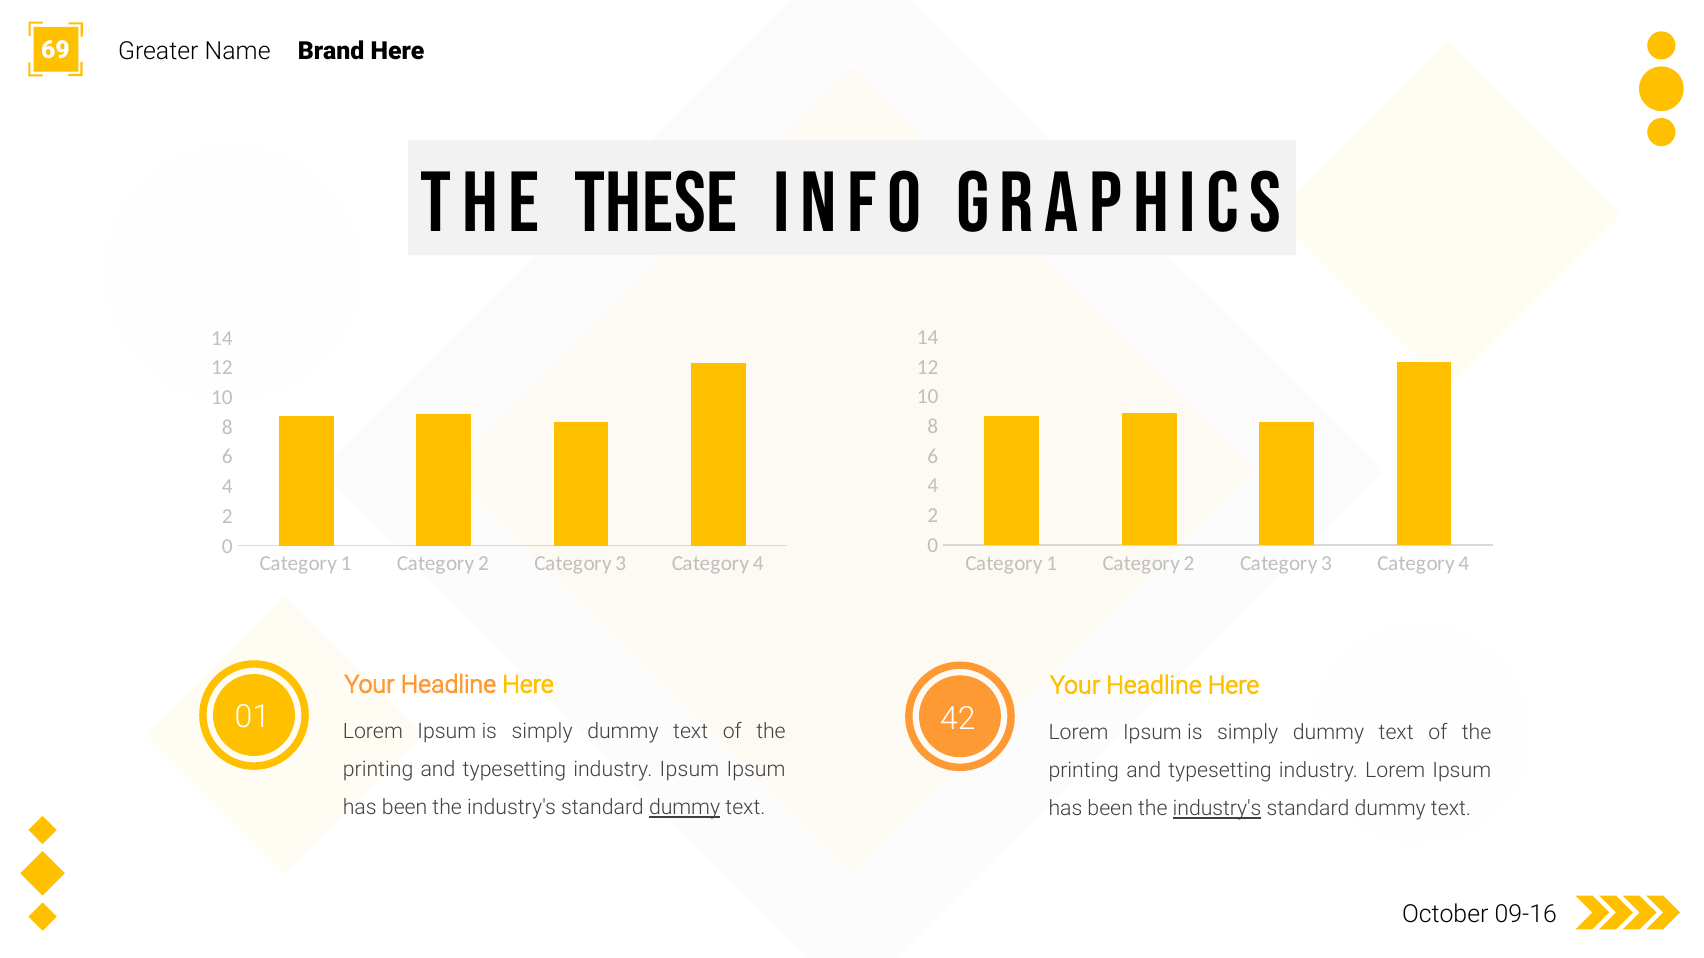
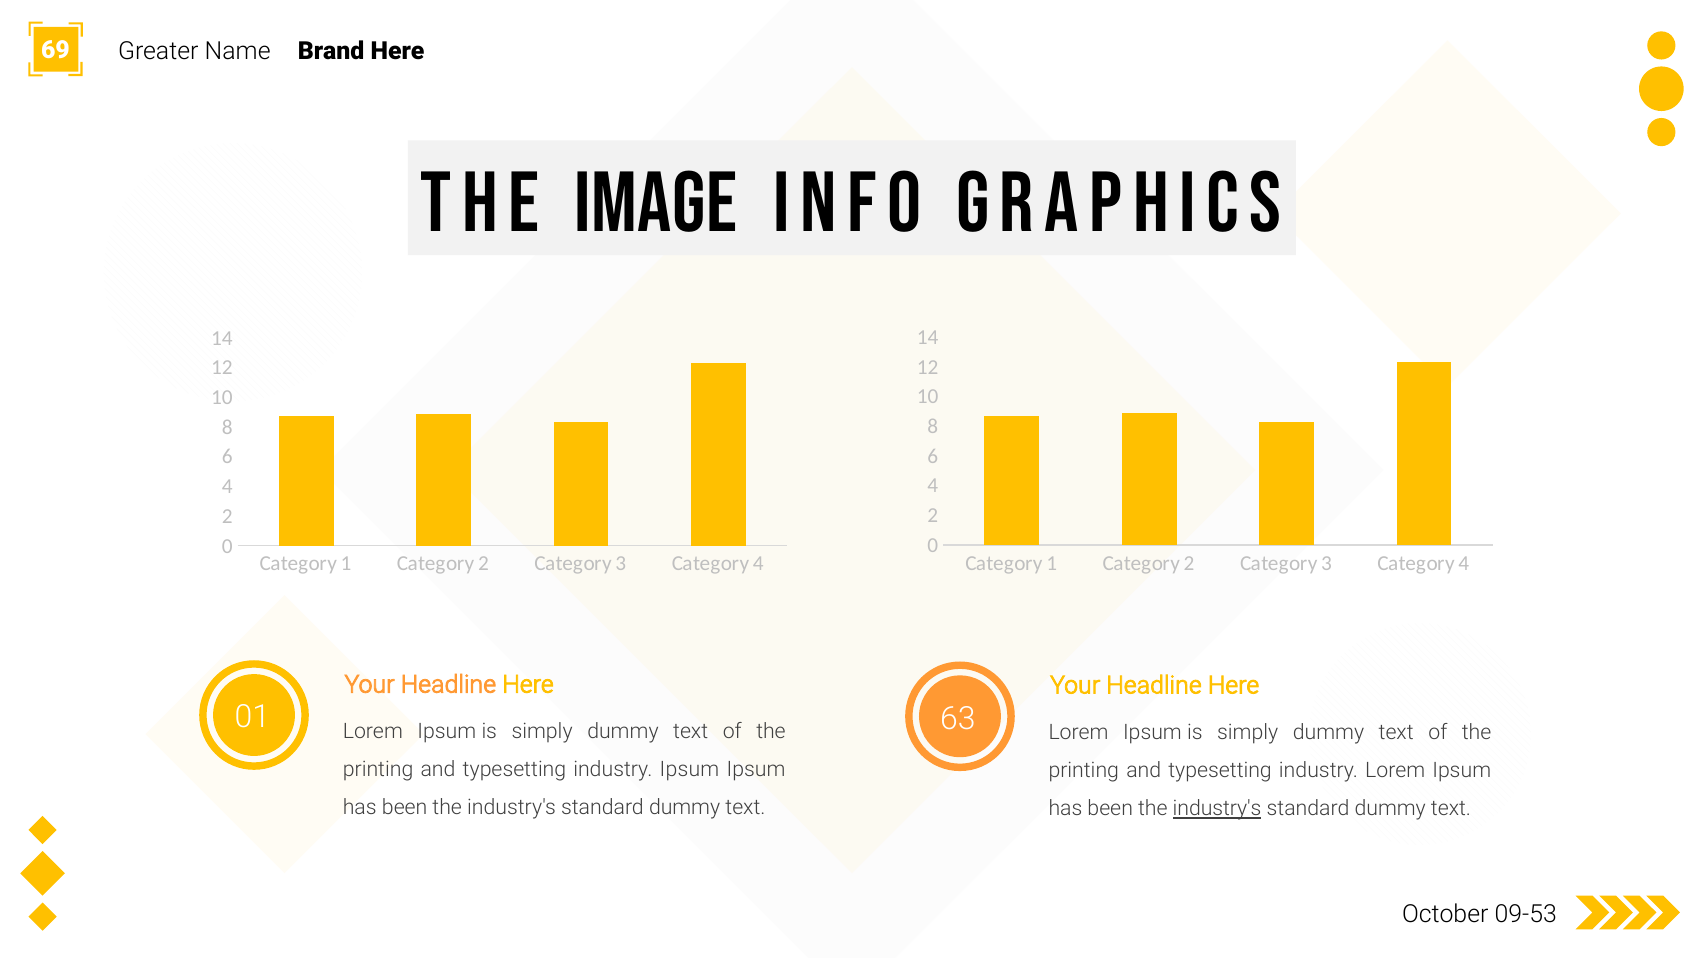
these: these -> image (656, 204)
42: 42 -> 63 (958, 719)
dummy underline: present -> none (685, 808)
09-16: 09-16 -> 09-53 (1526, 915)
